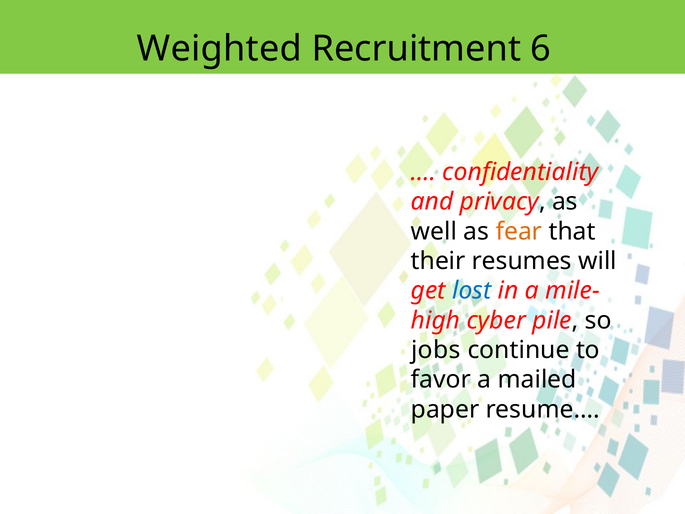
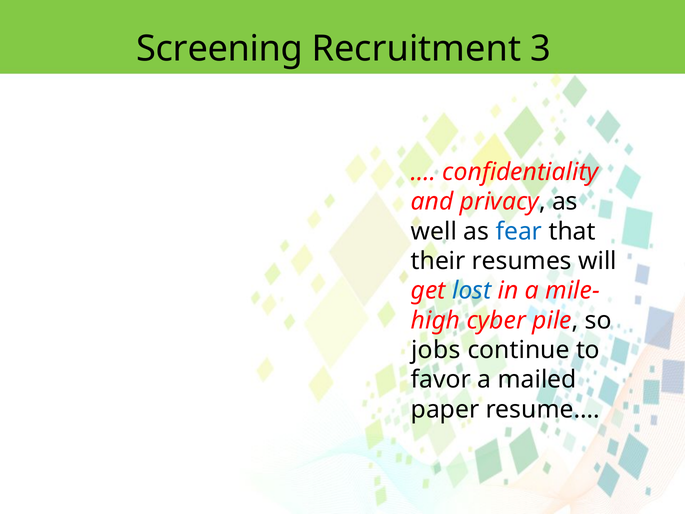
Weighted: Weighted -> Screening (220, 49)
6: 6 -> 3 (541, 49)
fear colour: orange -> blue (519, 231)
